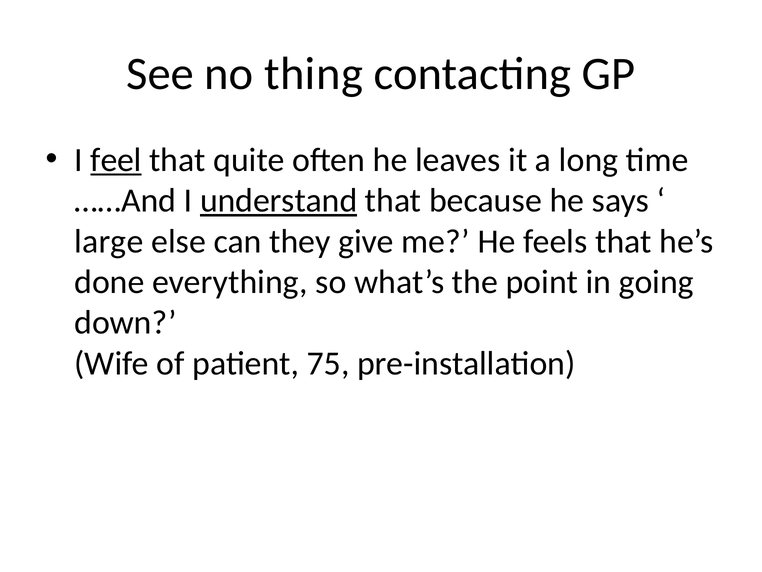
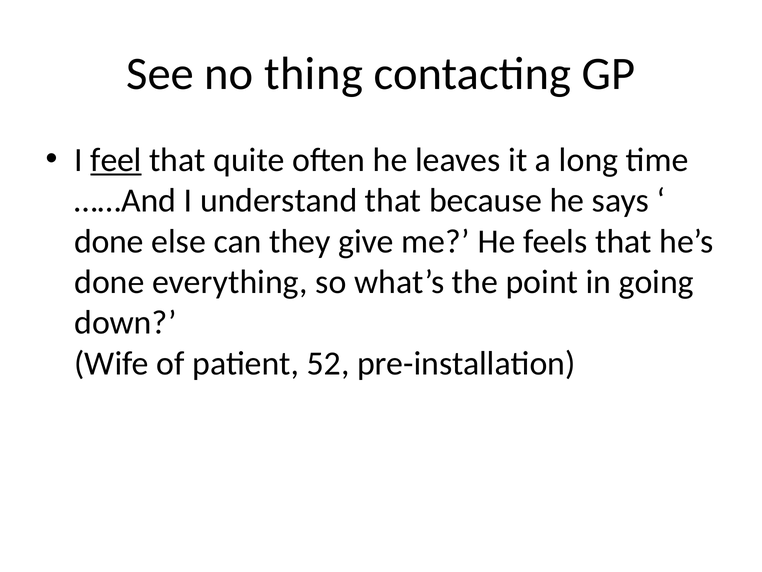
understand underline: present -> none (279, 201)
large: large -> done (109, 241)
75: 75 -> 52 (328, 363)
